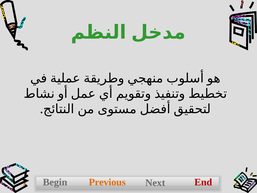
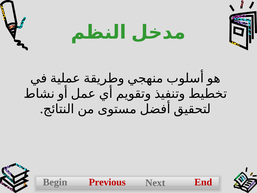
Previous colour: orange -> red (107, 182)
